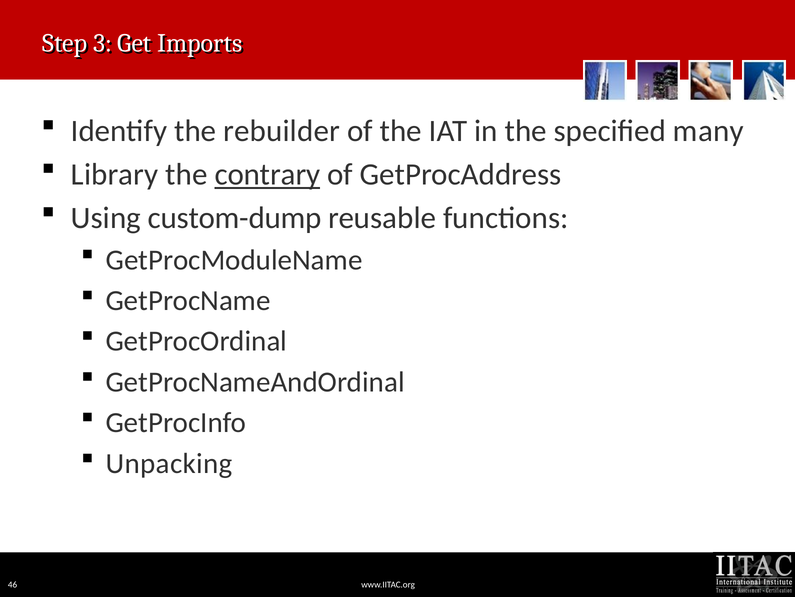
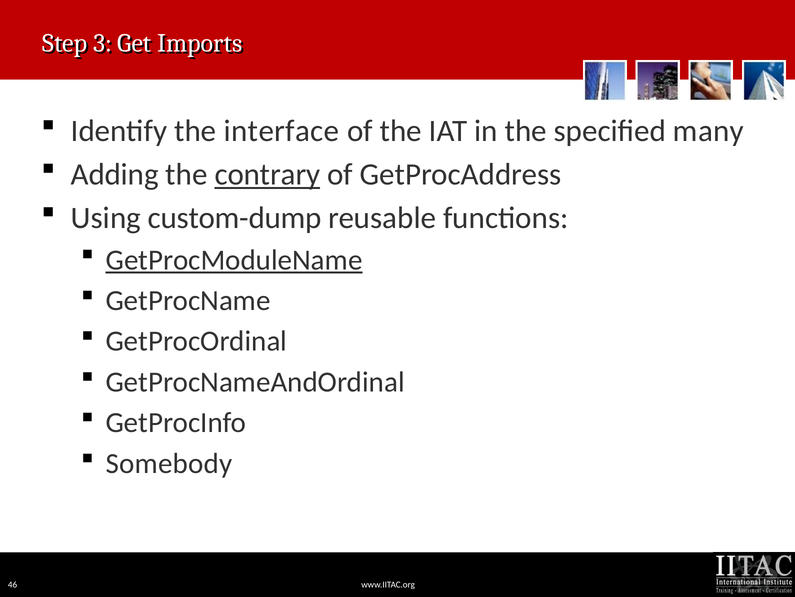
rebuilder: rebuilder -> interface (282, 131)
Library: Library -> Adding (115, 174)
GetProcModuleName underline: none -> present (234, 260)
Unpacking: Unpacking -> Somebody (169, 463)
